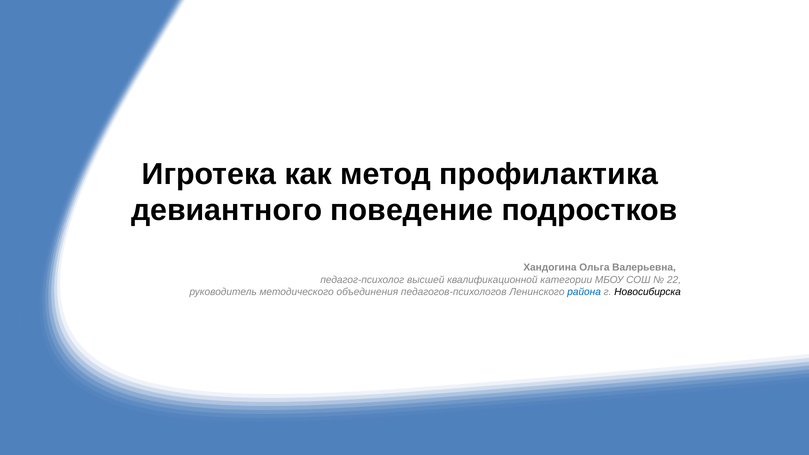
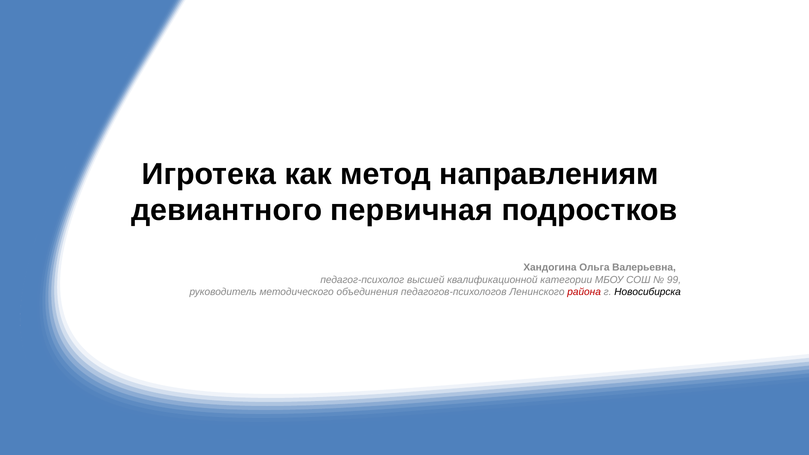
профилактика: профилактика -> направлениям (549, 174)
поведение: поведение -> первичная (412, 210)
22: 22 -> 99 (674, 280)
района colour: blue -> red (584, 292)
